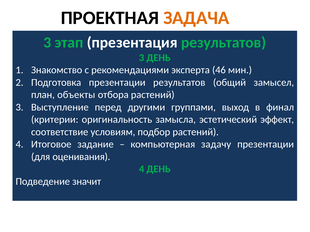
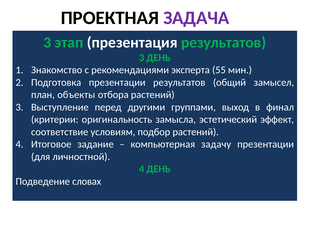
ЗАДАЧА colour: orange -> purple (196, 18)
46: 46 -> 55 (219, 70)
оценивания: оценивания -> личностной (81, 157)
значит: значит -> словах (87, 182)
